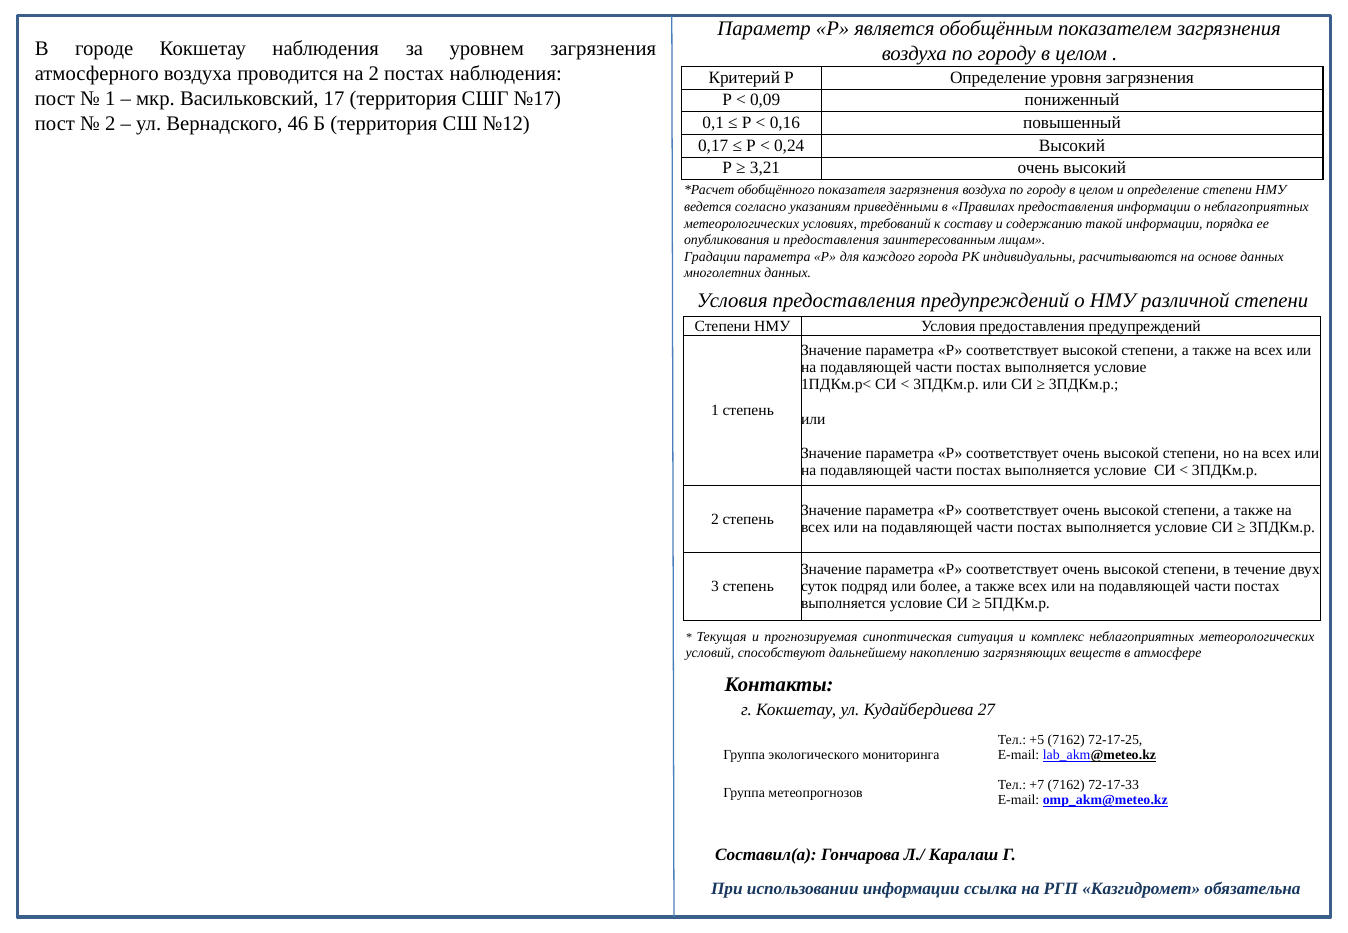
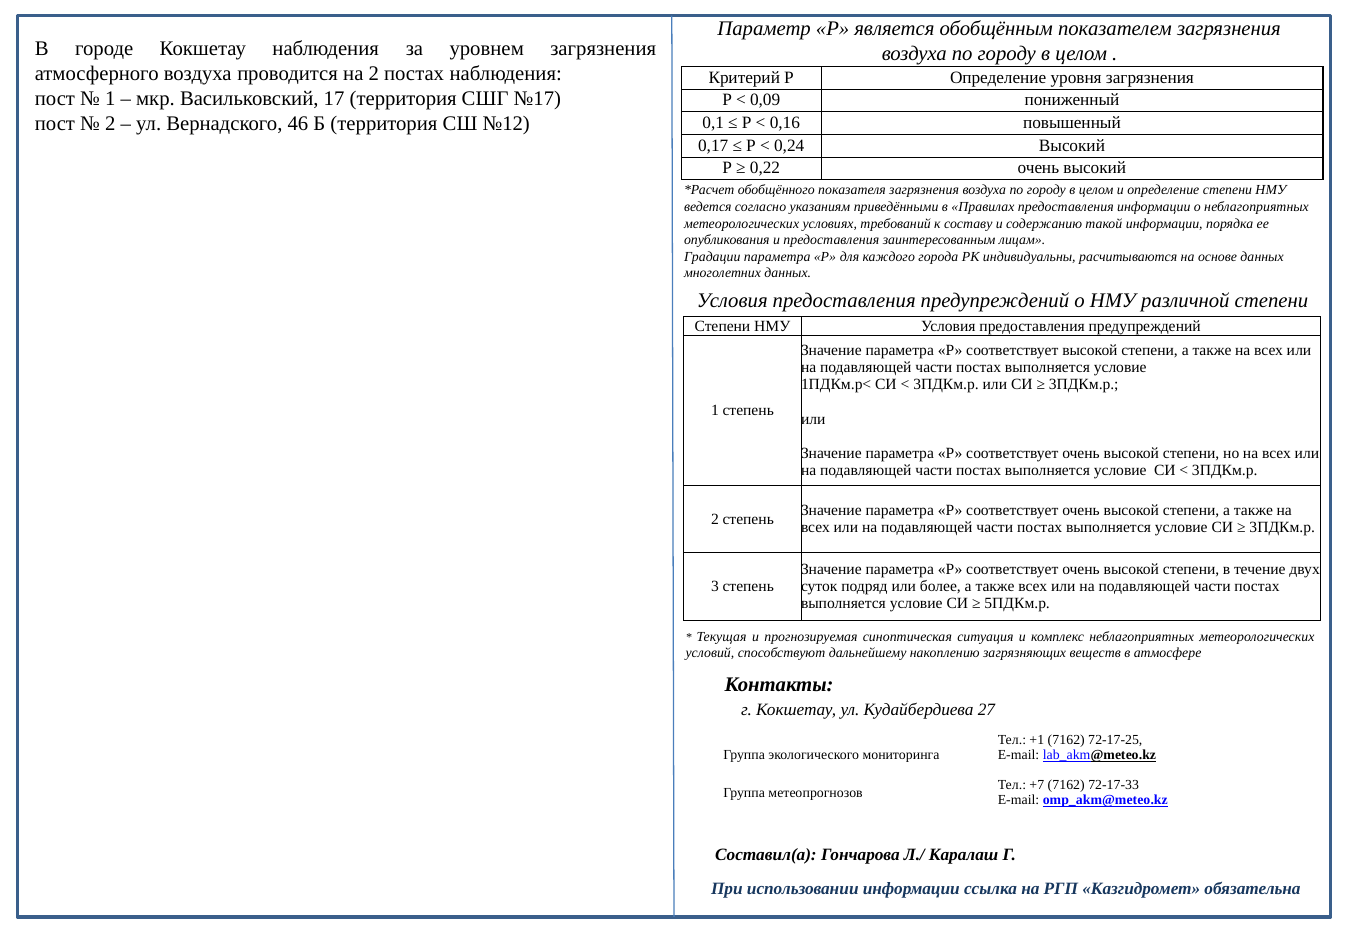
3,21: 3,21 -> 0,22 (765, 168)
+5: +5 -> +1 (1037, 740)
